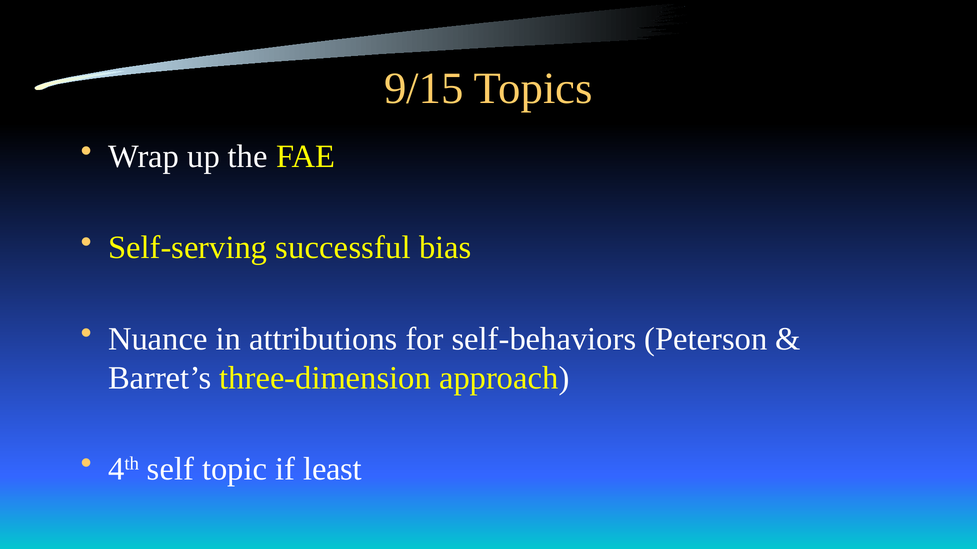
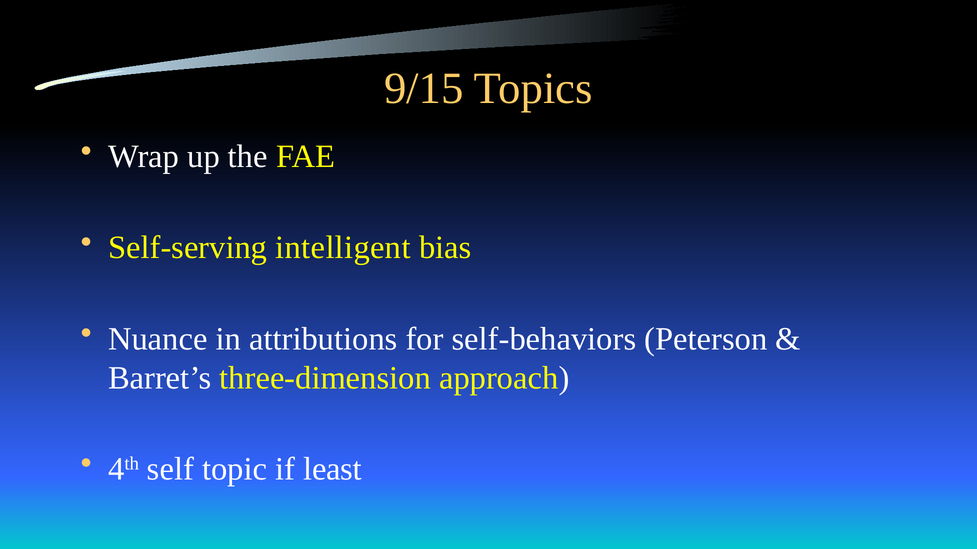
successful: successful -> intelligent (343, 248)
